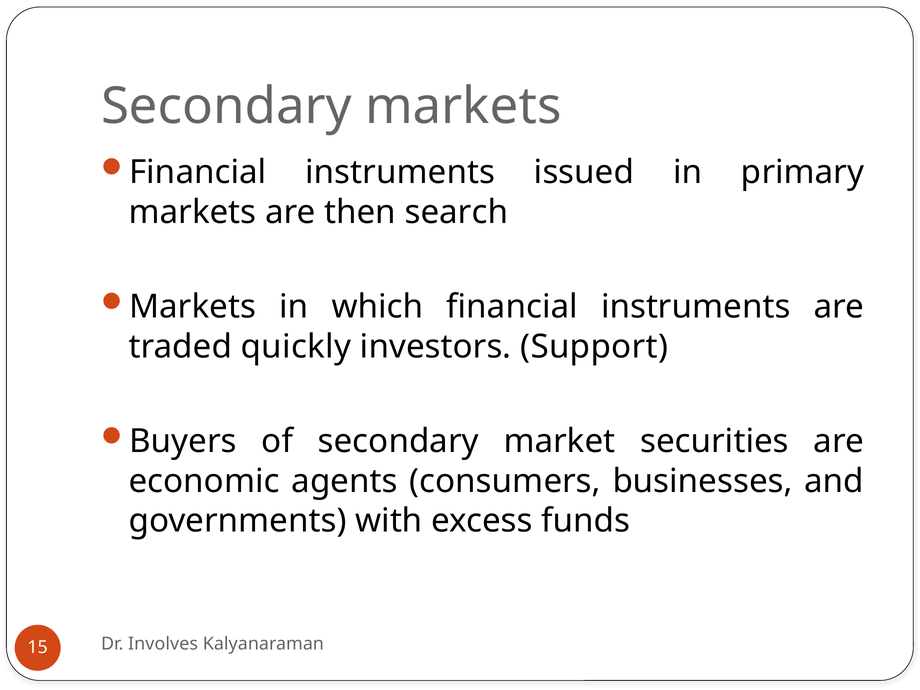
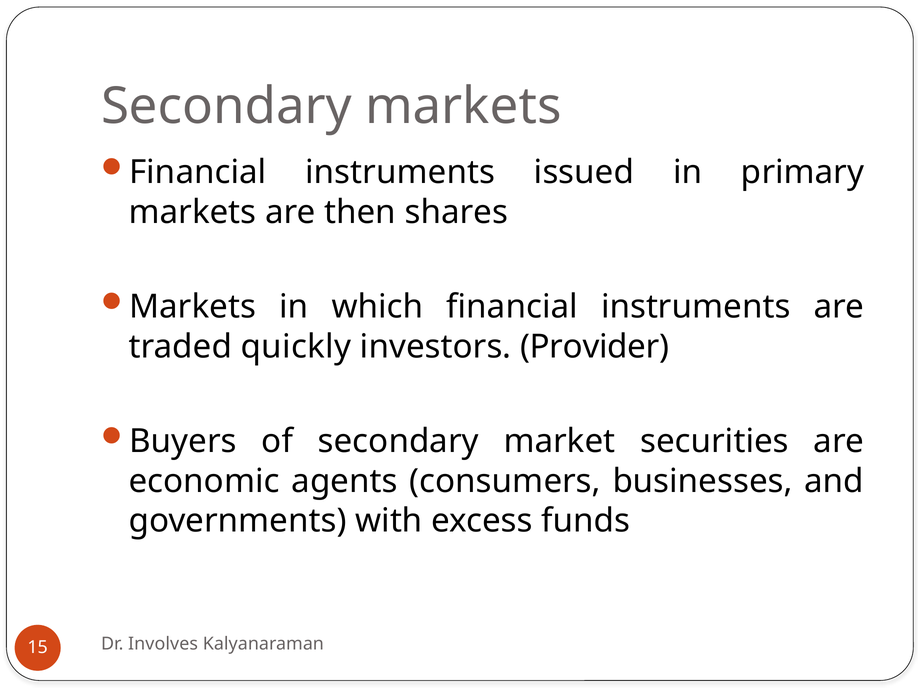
search: search -> shares (456, 212)
Support: Support -> Provider (595, 347)
